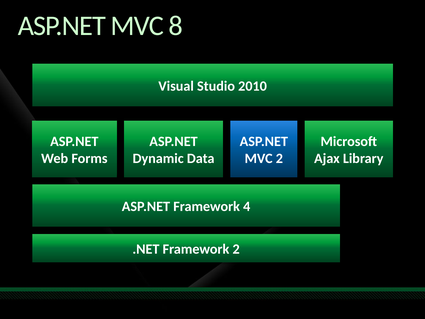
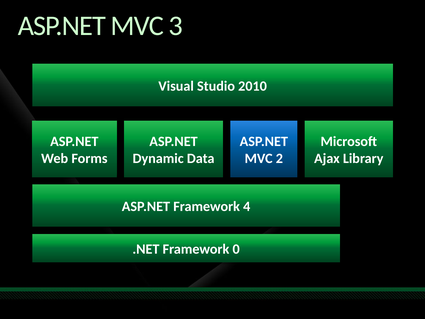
8: 8 -> 3 (176, 26)
Framework 2: 2 -> 0 (236, 249)
